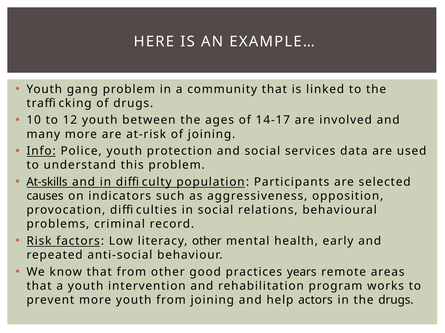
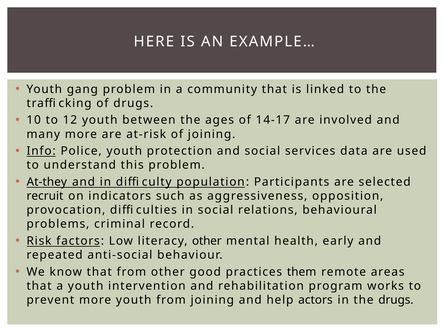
At-skills: At-skills -> At-they (47, 182)
causes: causes -> recruit (45, 196)
years: years -> them (302, 273)
